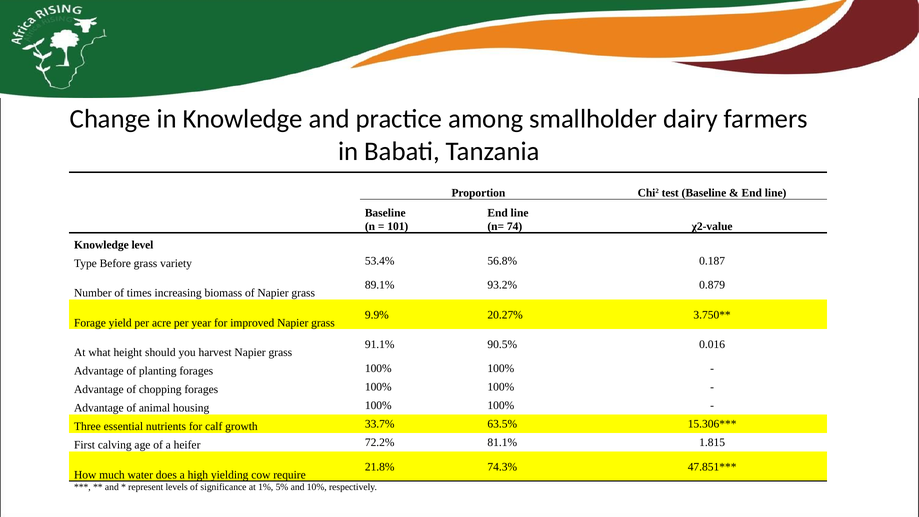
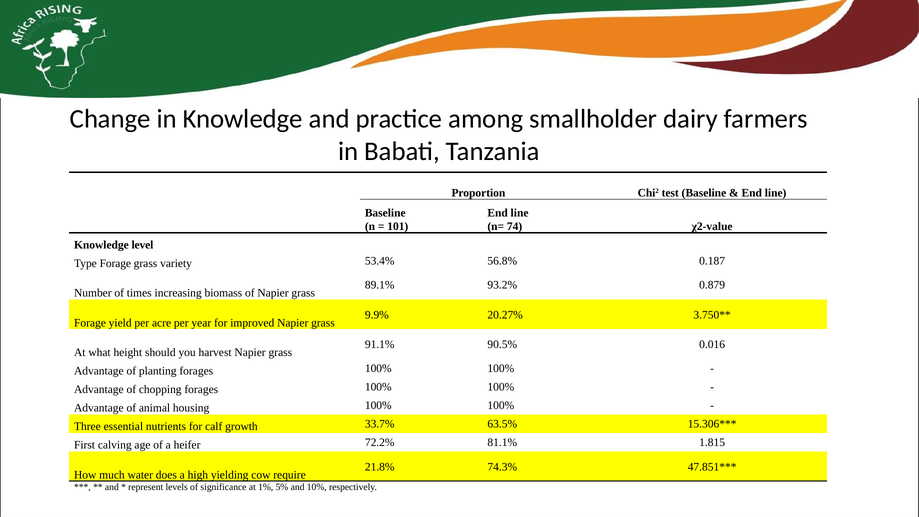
Type Before: Before -> Forage (115, 263)
